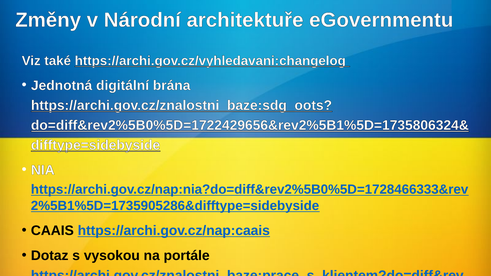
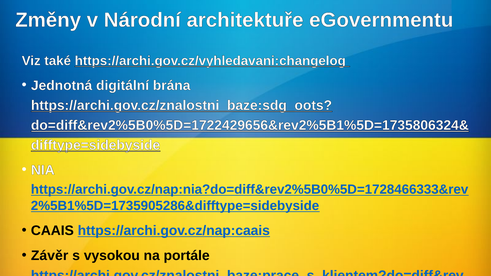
Dotaz: Dotaz -> Závěr (50, 256)
